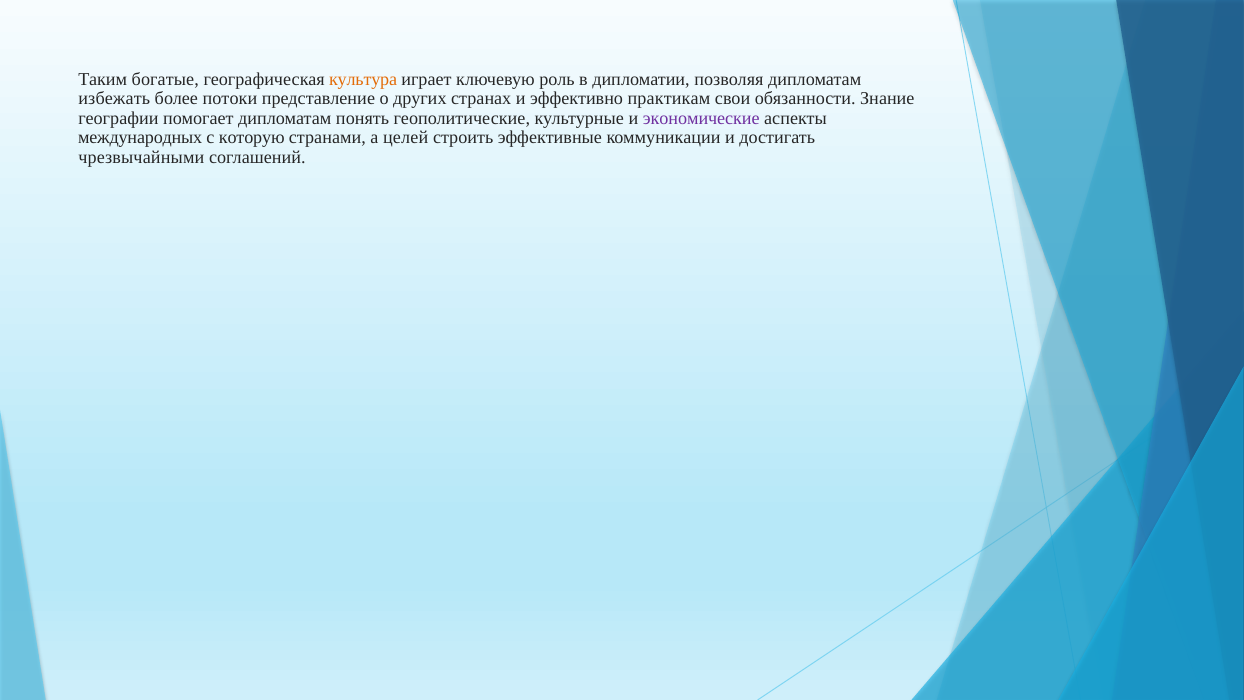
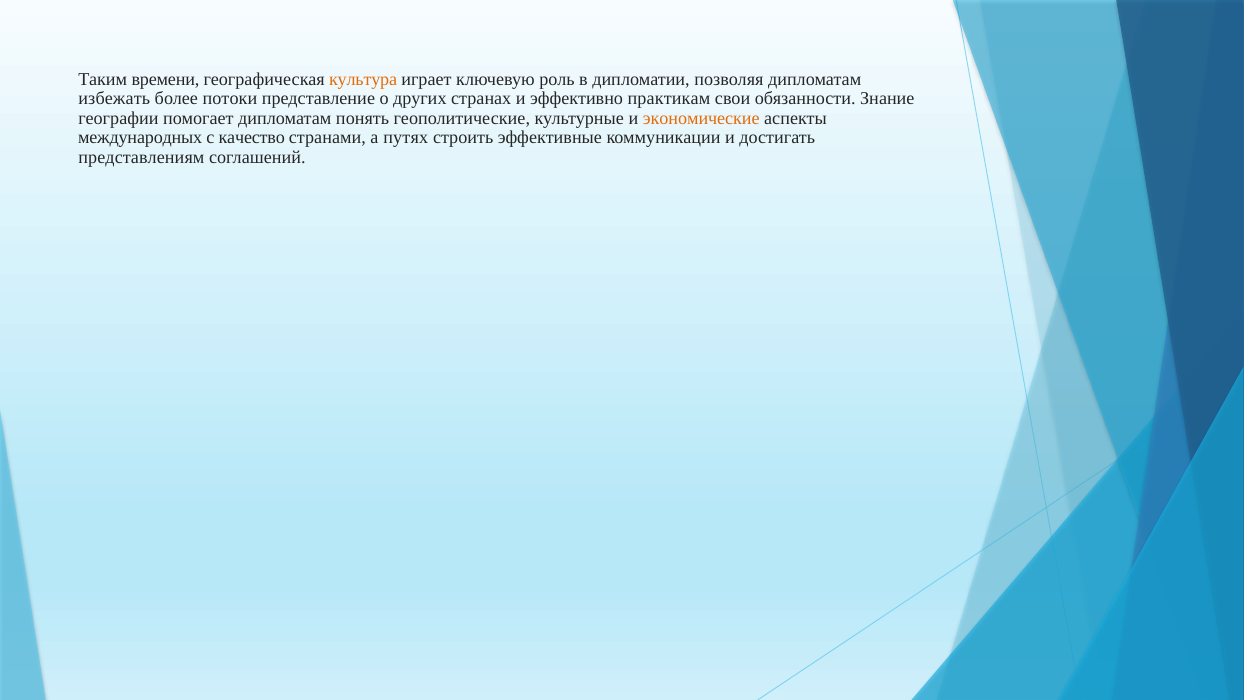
богатые: богатые -> времени (165, 79)
экономические colour: purple -> orange (701, 118)
которую: которую -> качество (252, 138)
целей: целей -> путях (406, 138)
чрезвычайными: чрезвычайными -> представлениям (141, 157)
